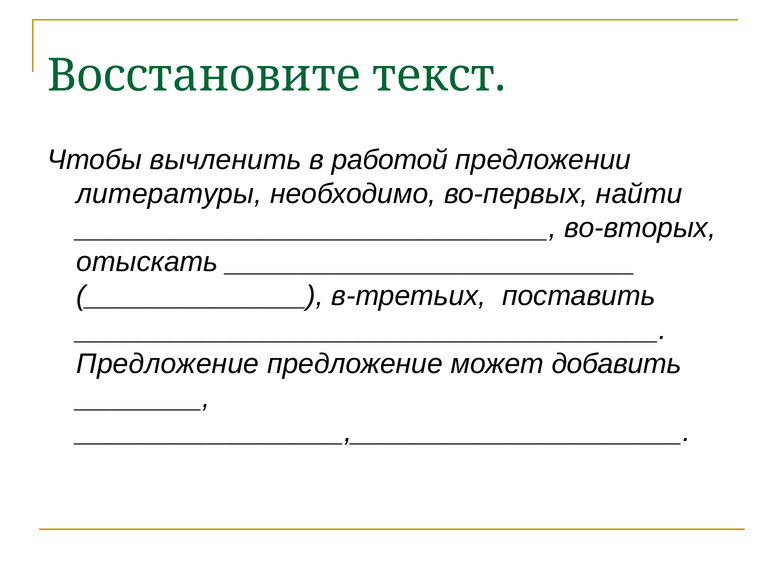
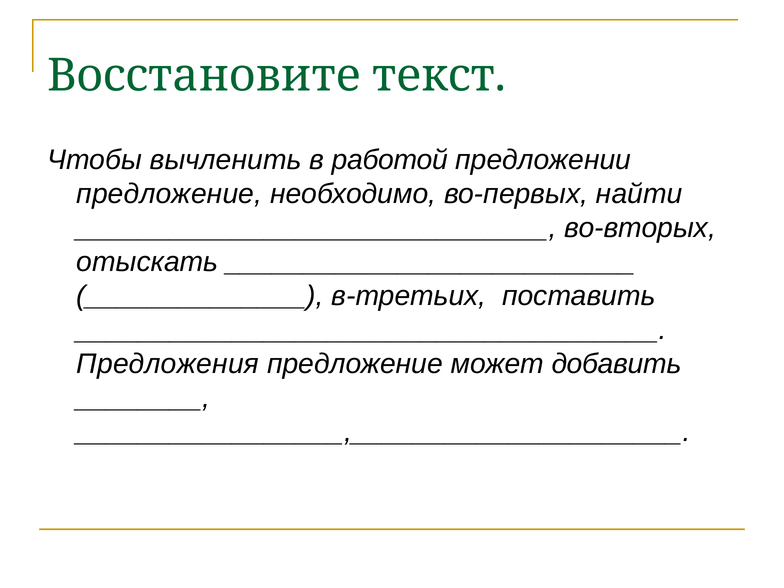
литературы: литературы -> предложение (169, 194)
Предложение: Предложение -> Предложения (168, 364)
